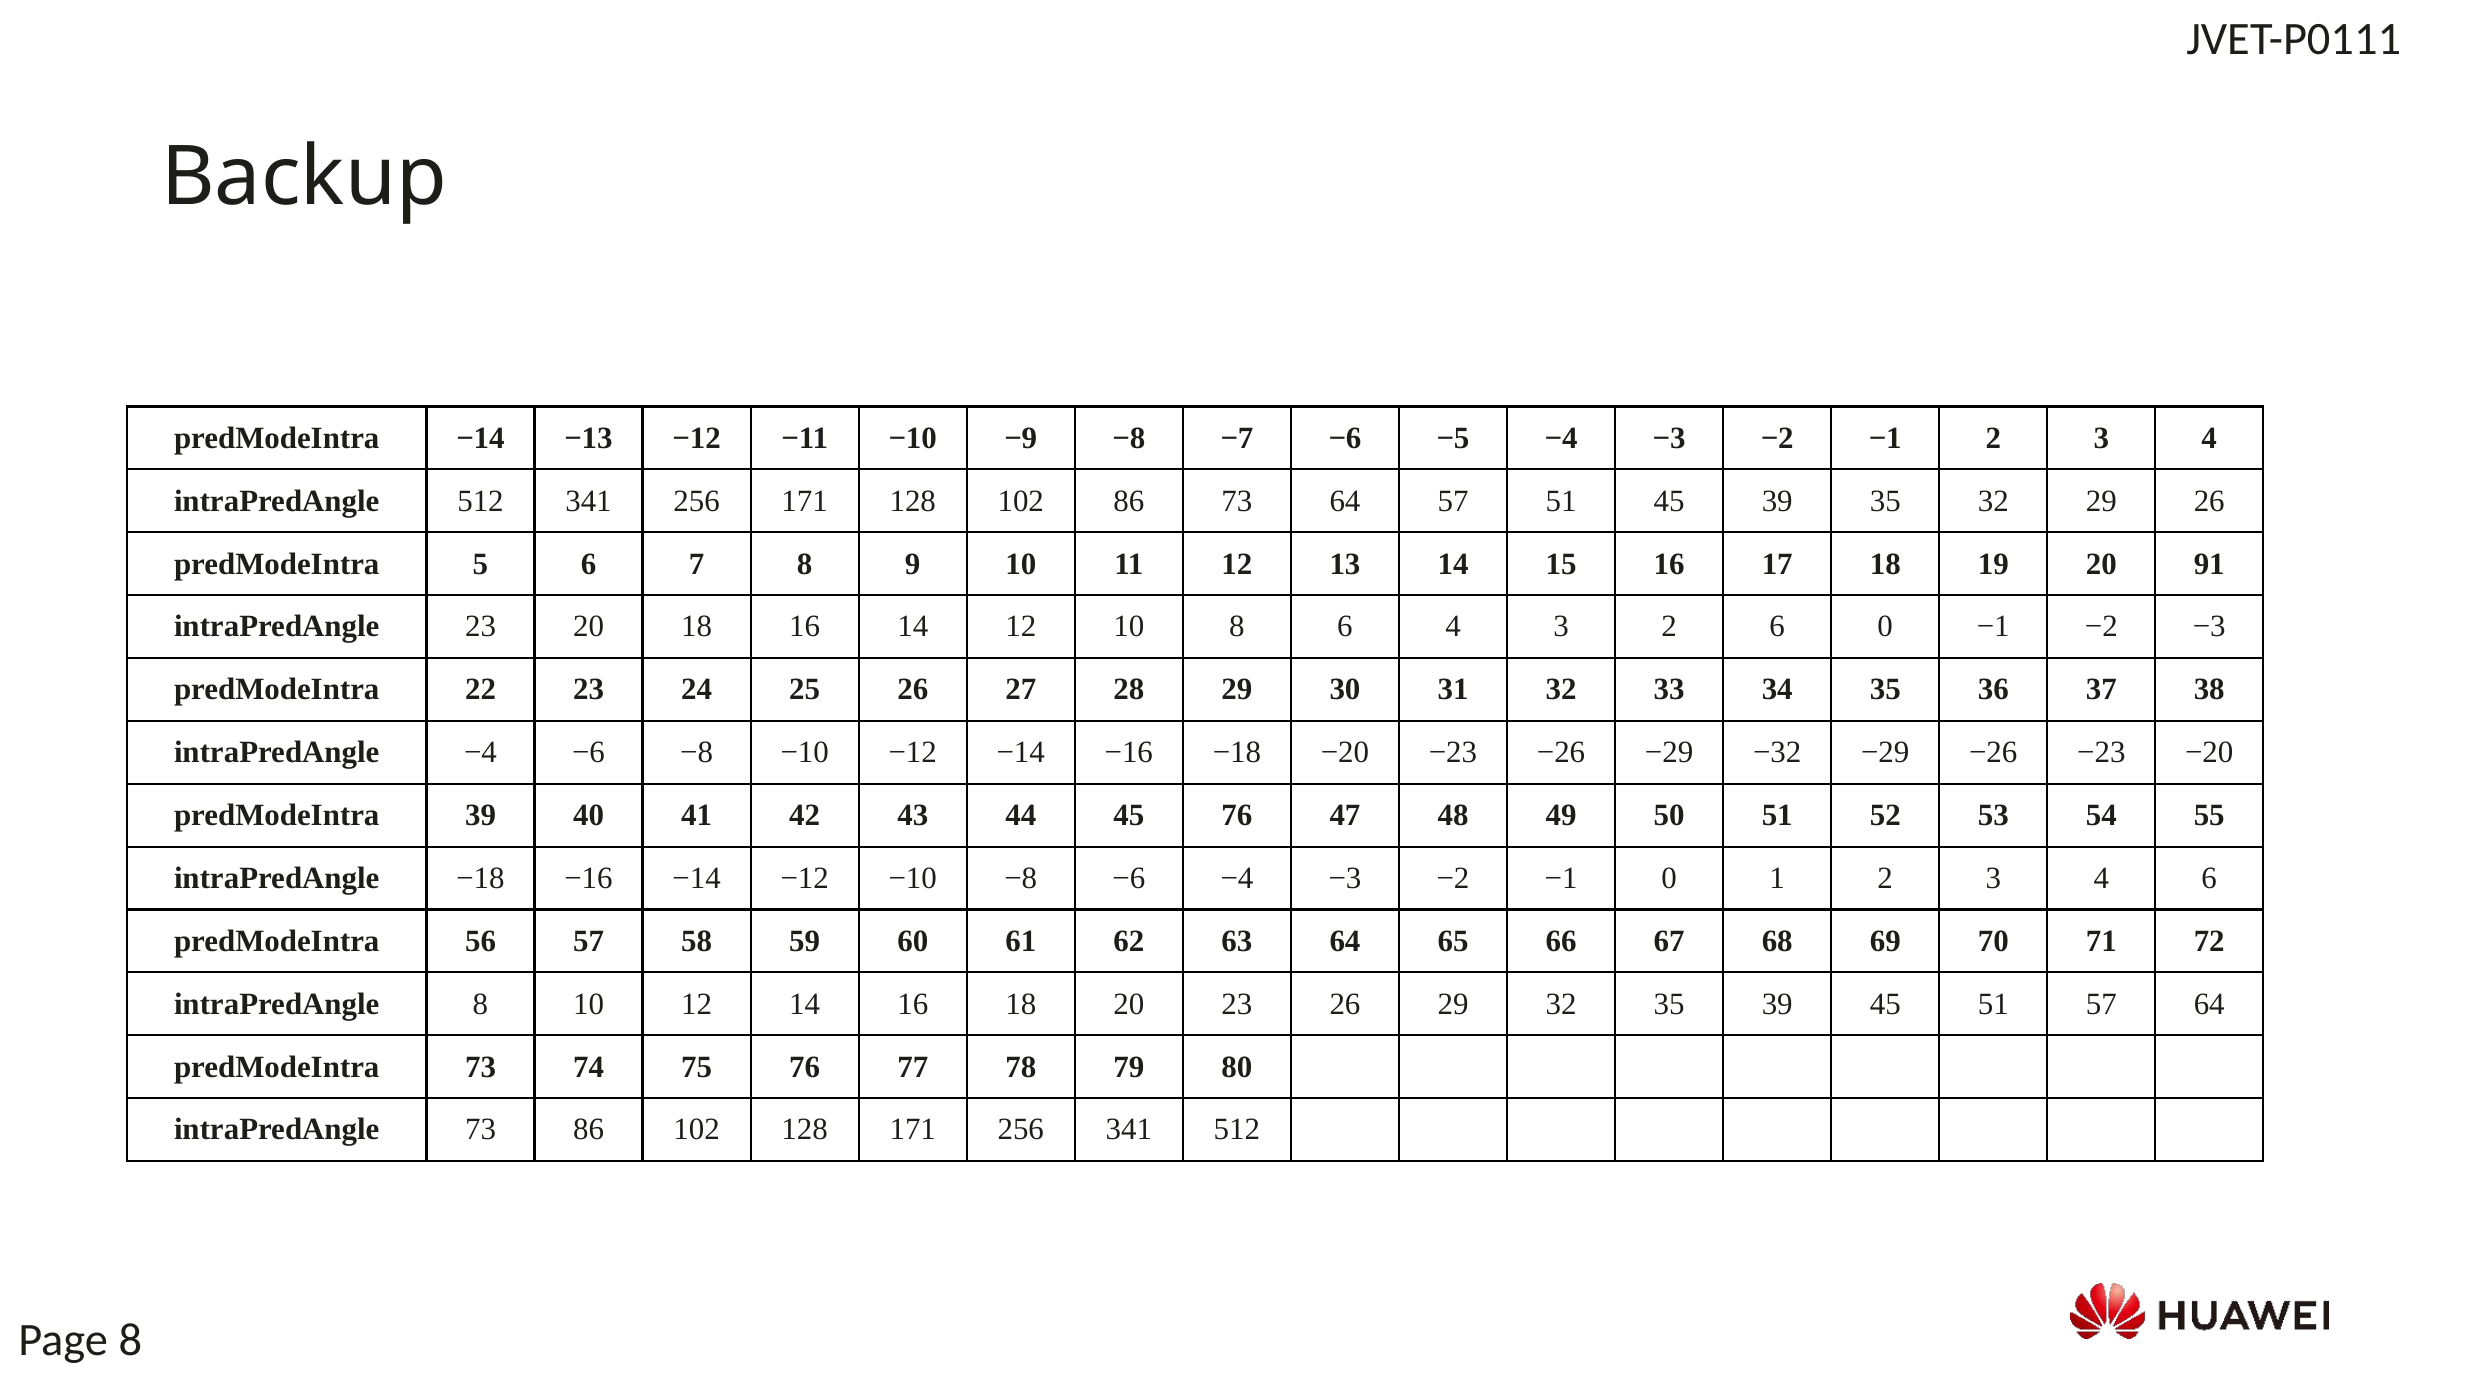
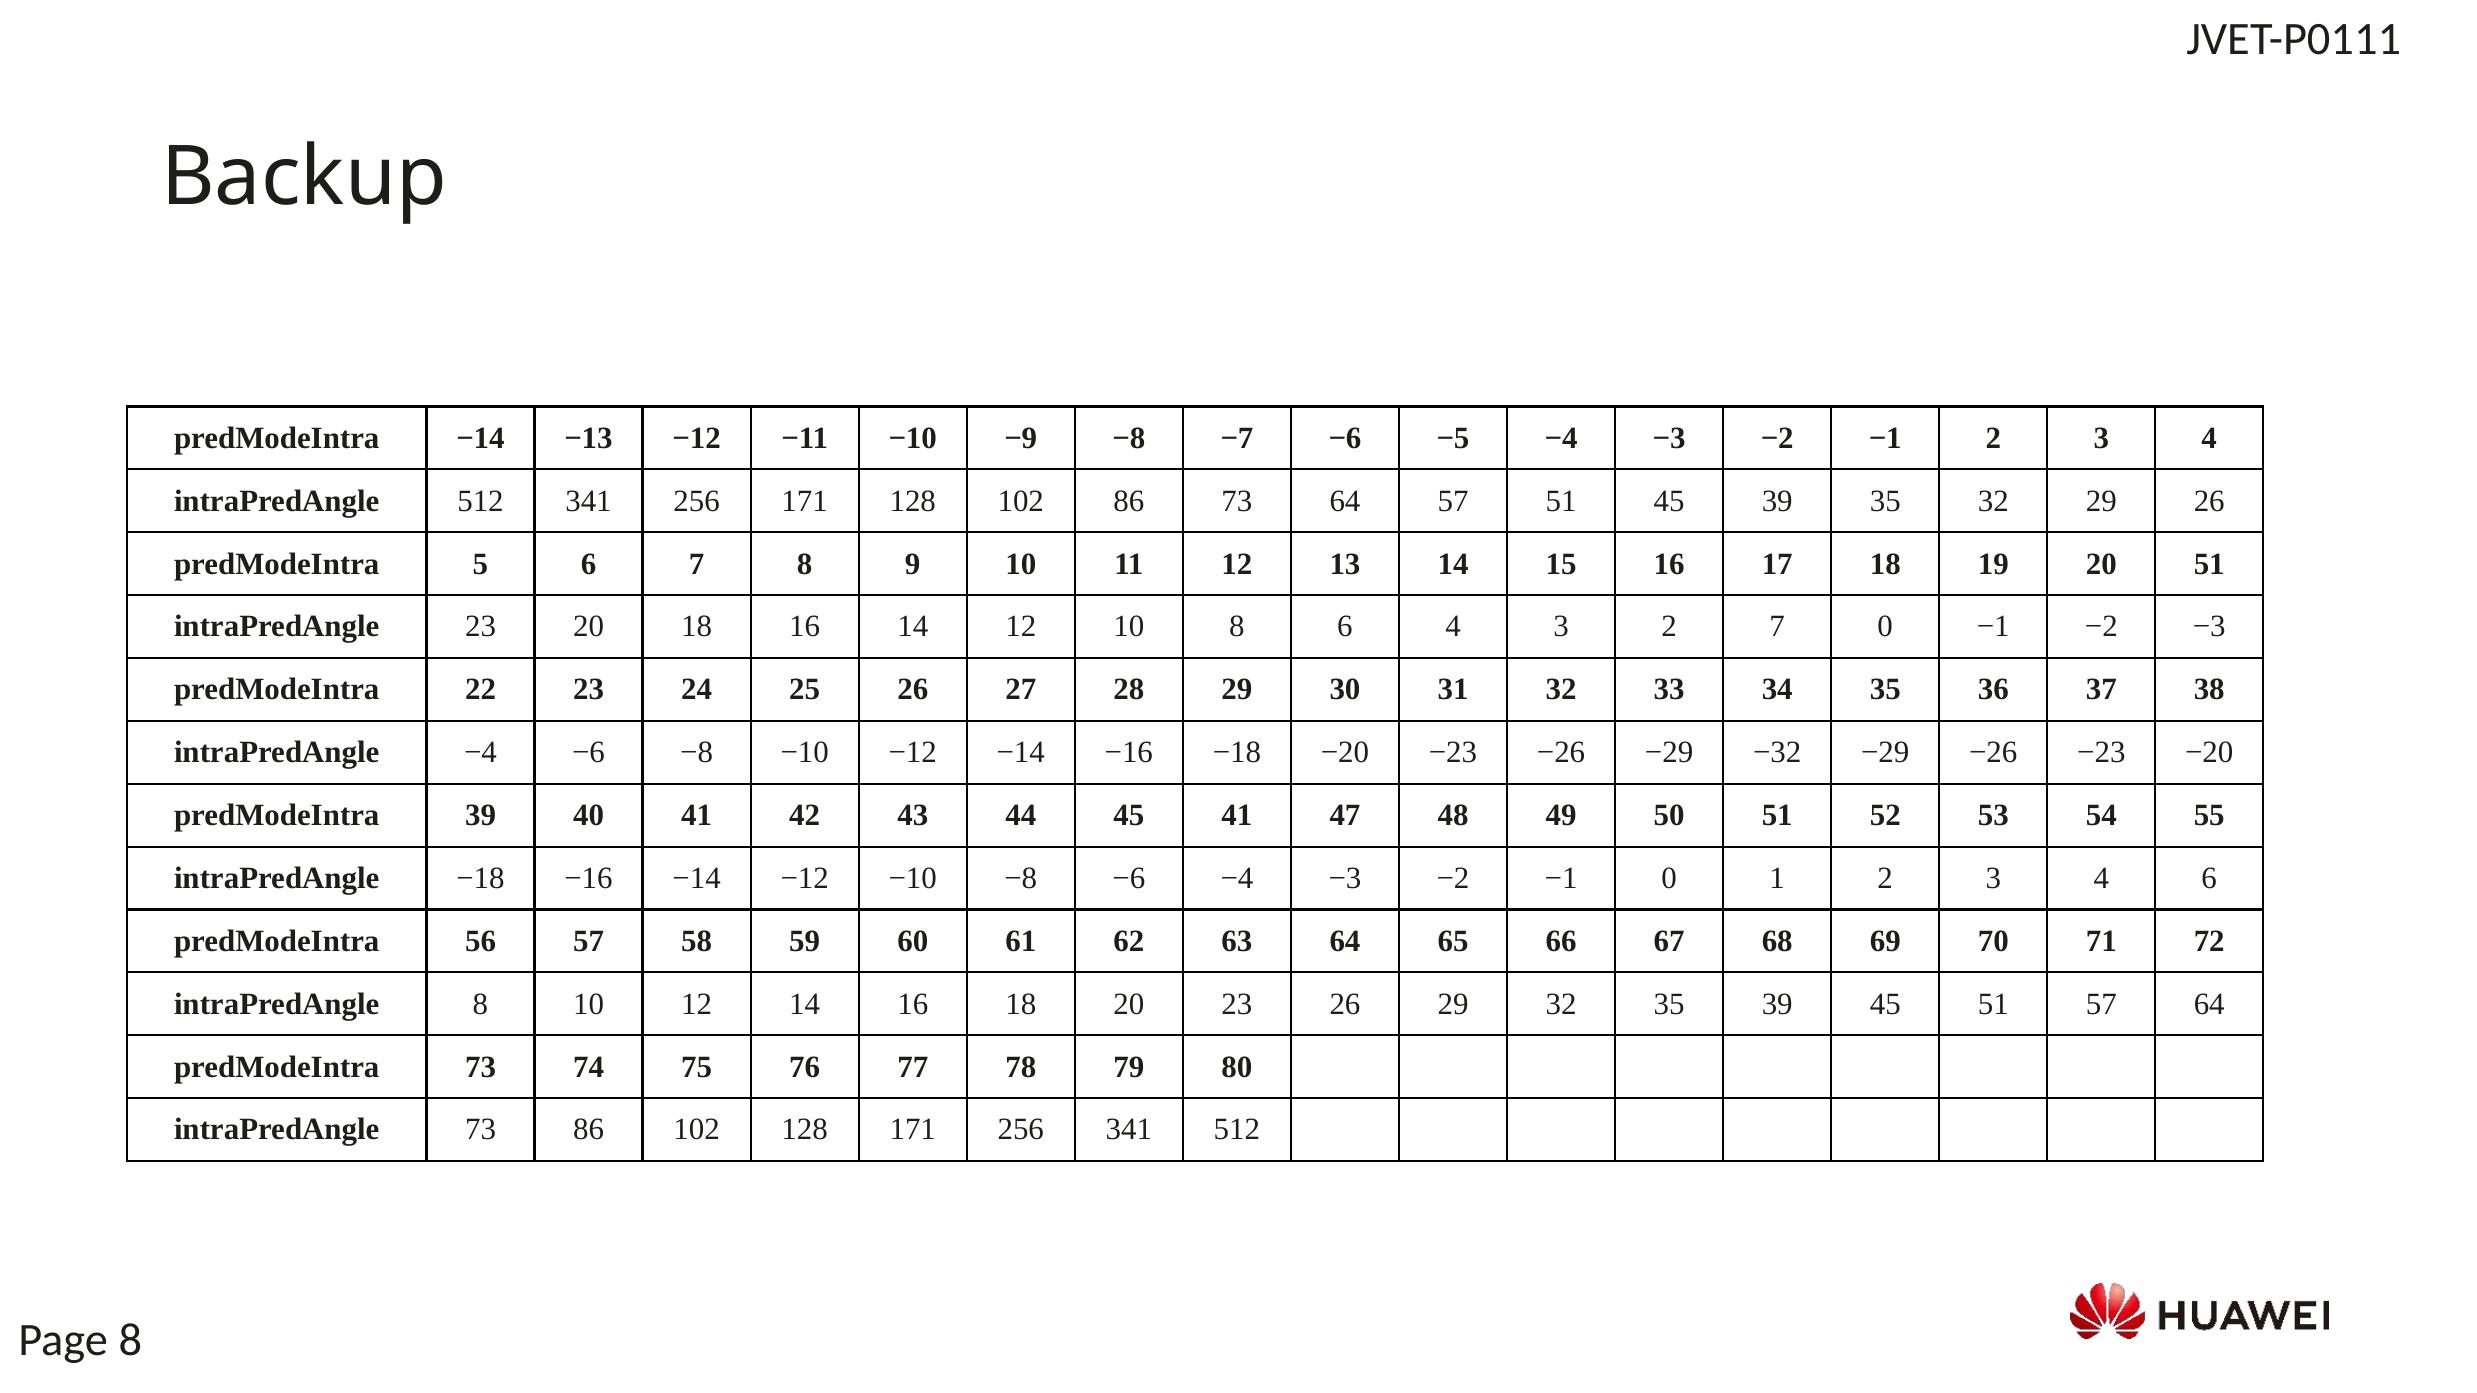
20 91: 91 -> 51 (2209, 564)
2 6: 6 -> 7 (1777, 627)
45 76: 76 -> 41 (1237, 815)
